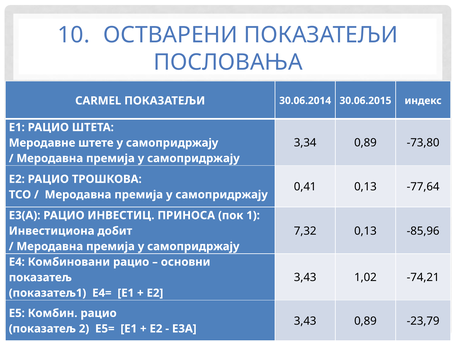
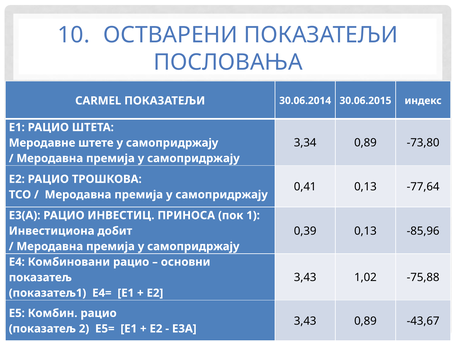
7,32: 7,32 -> 0,39 (305, 231)
-74,21: -74,21 -> -75,88 (423, 277)
-23,79: -23,79 -> -43,67 (423, 321)
